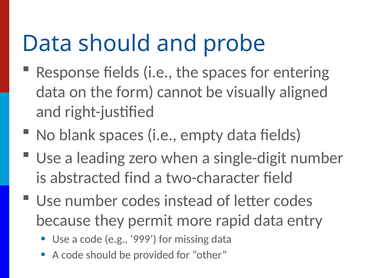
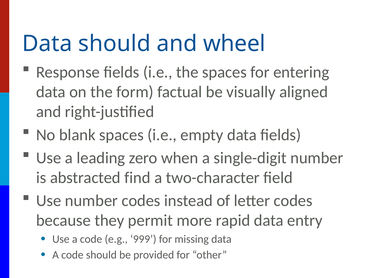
probe: probe -> wheel (234, 44)
cannot: cannot -> factual (180, 92)
